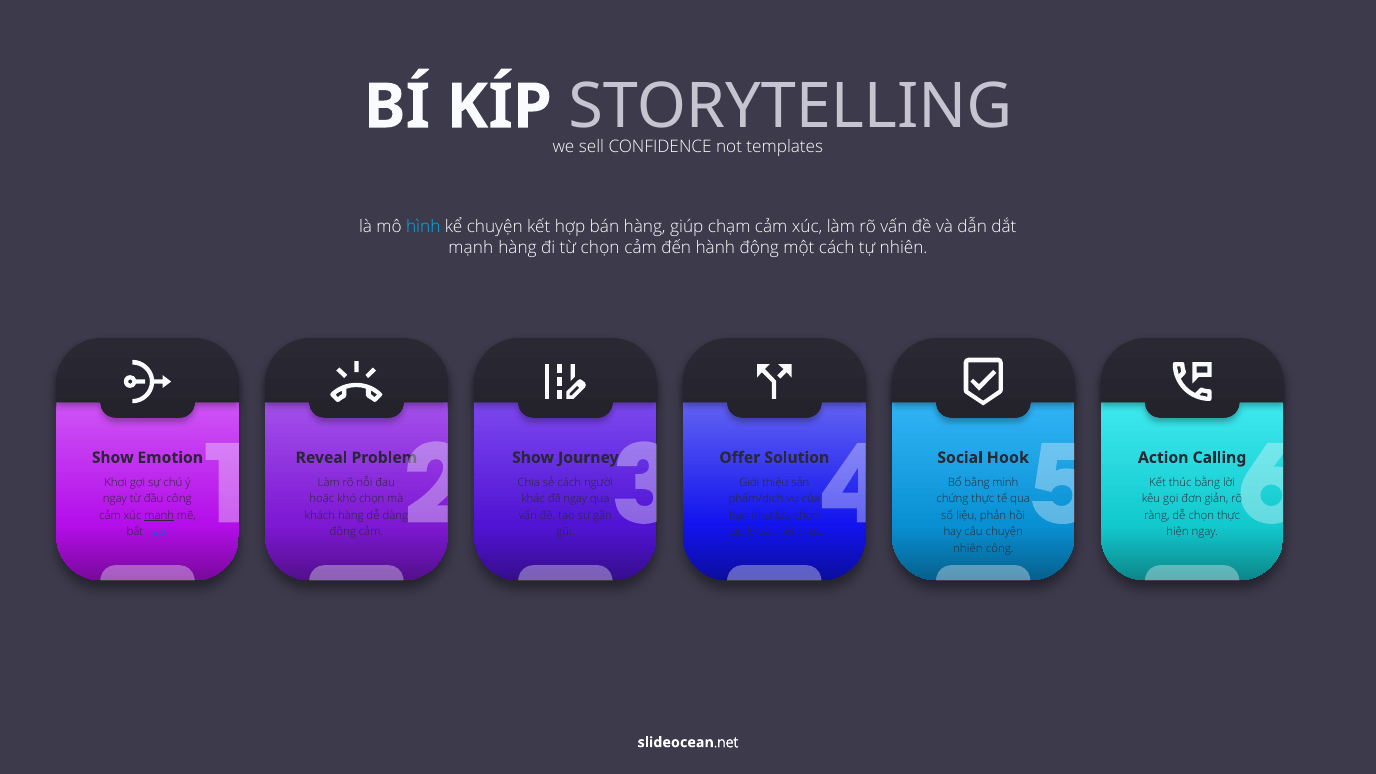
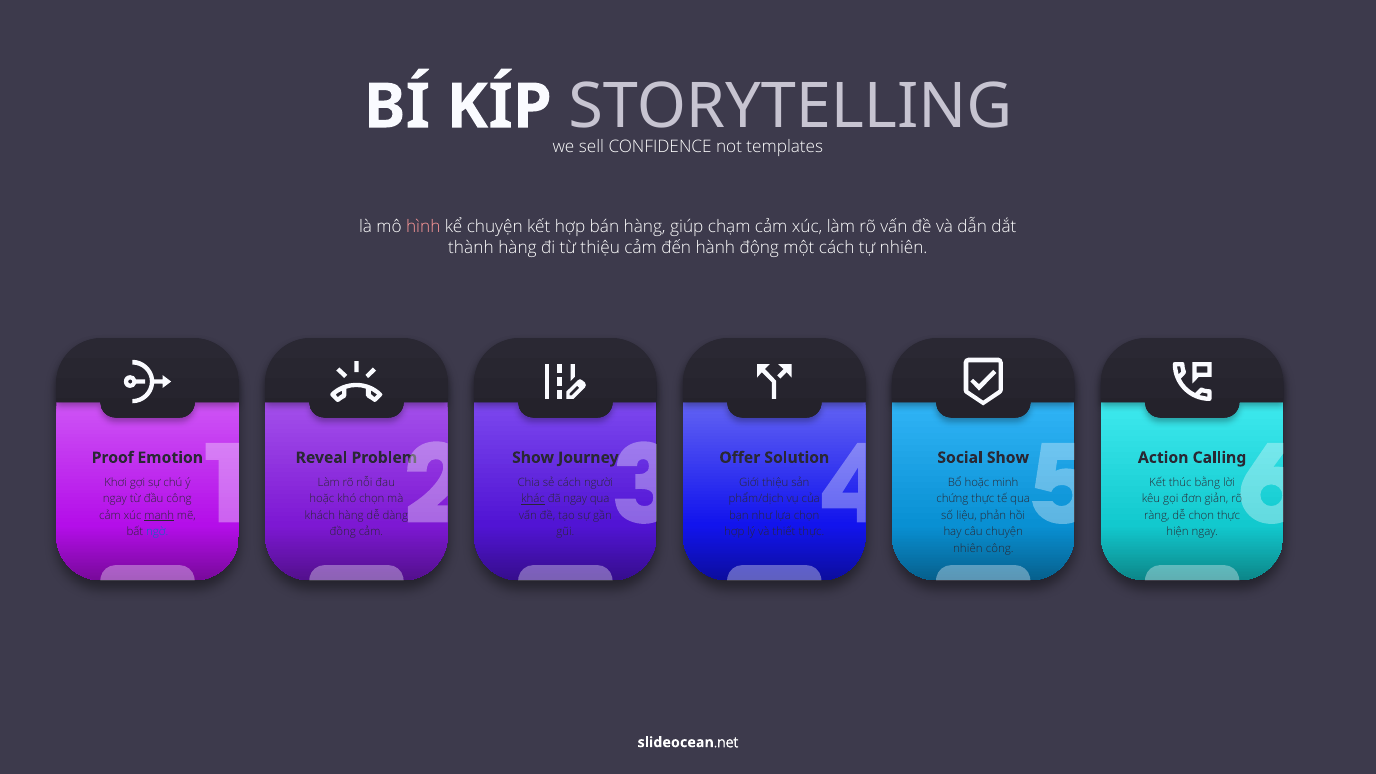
hình colour: light blue -> pink (423, 227)
mạnh: mạnh -> thành (471, 248)
từ chọn: chọn -> thiệu (600, 248)
Show: Show -> Proof (113, 458)
Social Hook: Hook -> Show (1008, 458)
Bổ bằng: bằng -> hoặc (977, 483)
khác underline: none -> present (533, 499)
